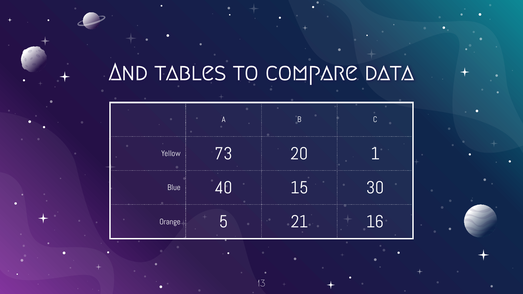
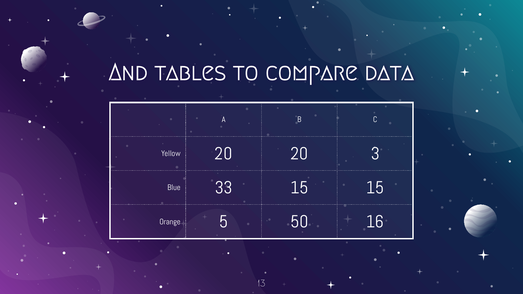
Yellow 73: 73 -> 20 (224, 154)
1: 1 -> 3 (375, 154)
40: 40 -> 33 (224, 188)
15 30: 30 -> 15 (375, 188)
21: 21 -> 50 (299, 222)
